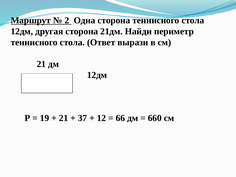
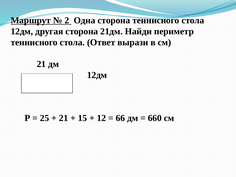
19: 19 -> 25 (45, 118)
37: 37 -> 15 (82, 118)
